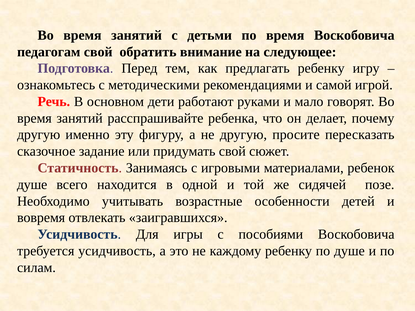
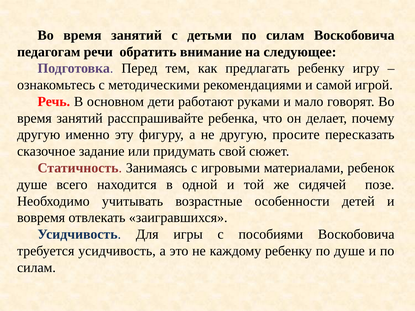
детьми по время: время -> силам (285, 35)
педагогам свой: свой -> речи (98, 52)
